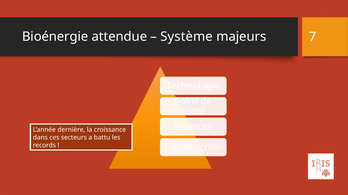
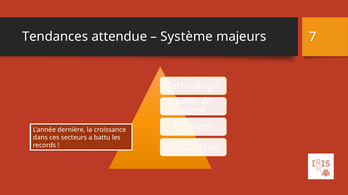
Bioénergie: Bioénergie -> Tendances (55, 37)
